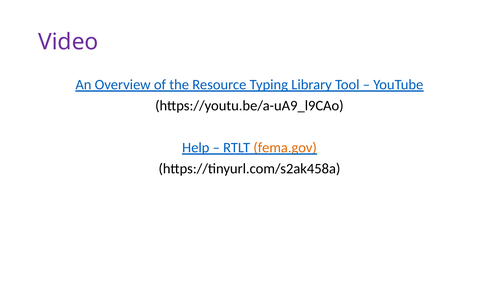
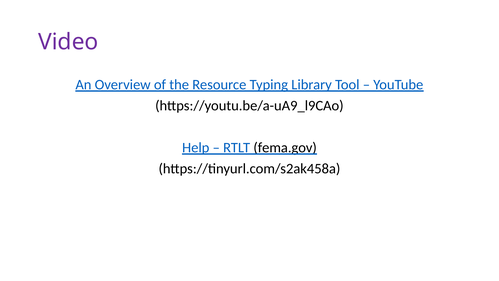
fema.gov colour: orange -> black (285, 148)
